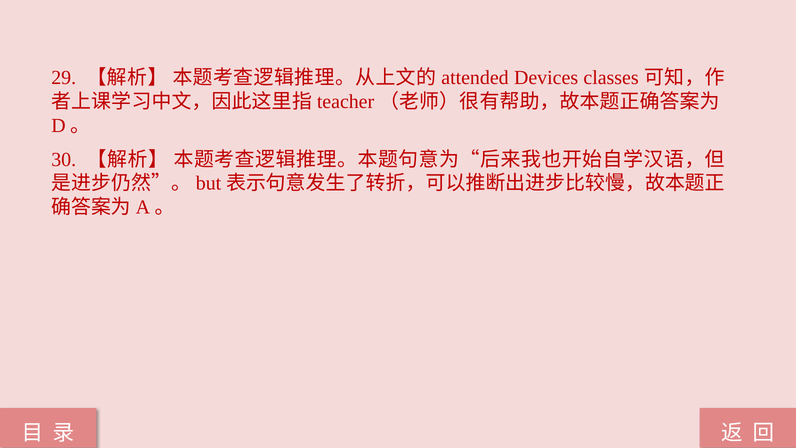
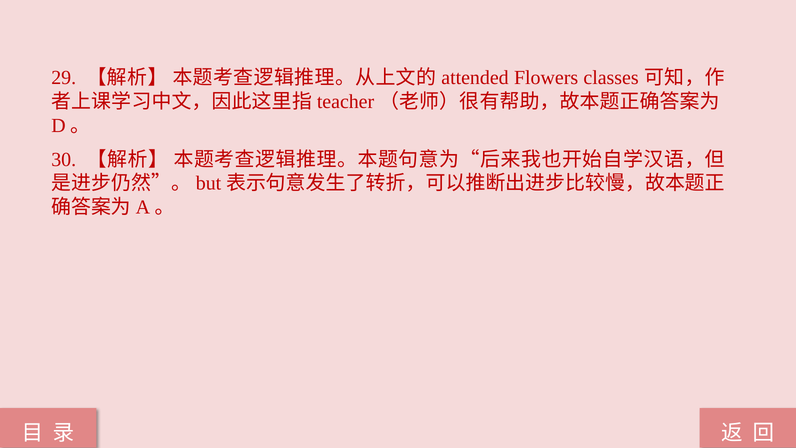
Devices: Devices -> Flowers (546, 78)
